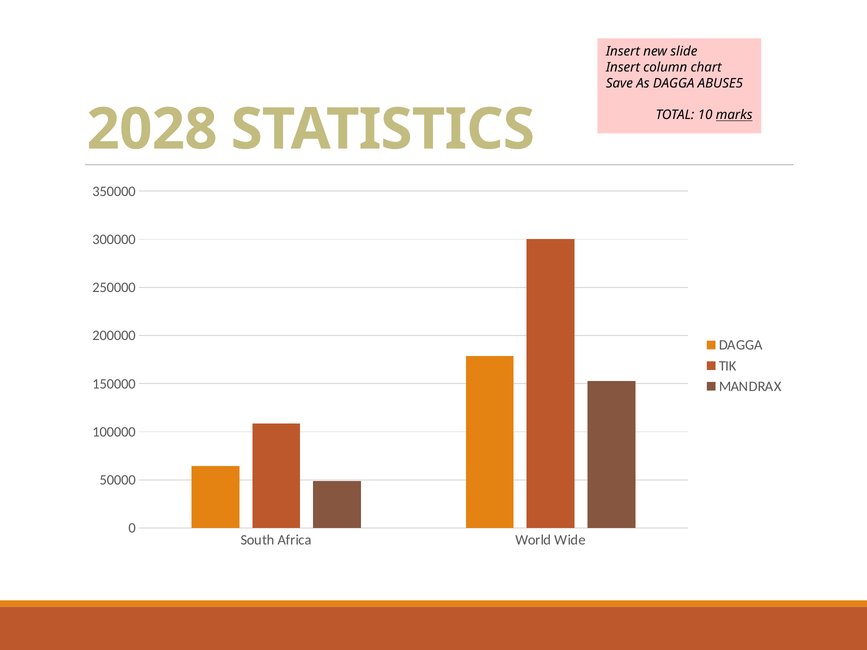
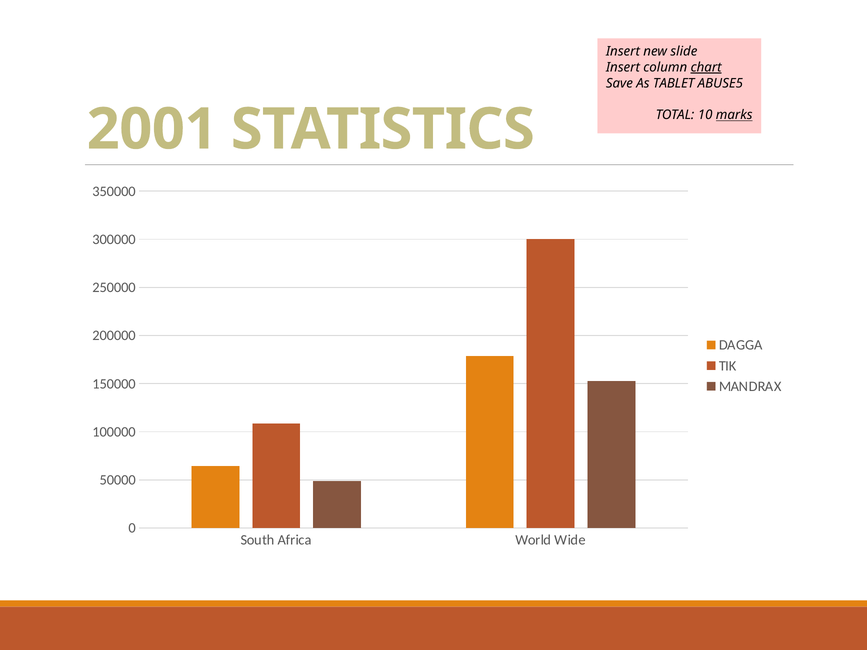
chart underline: none -> present (706, 67)
As DAGGA: DAGGA -> TABLET (674, 83)
2028: 2028 -> 2001 (152, 130)
